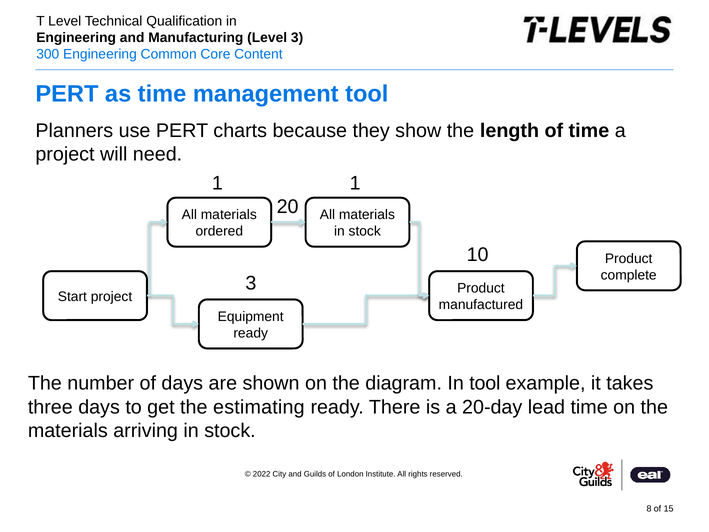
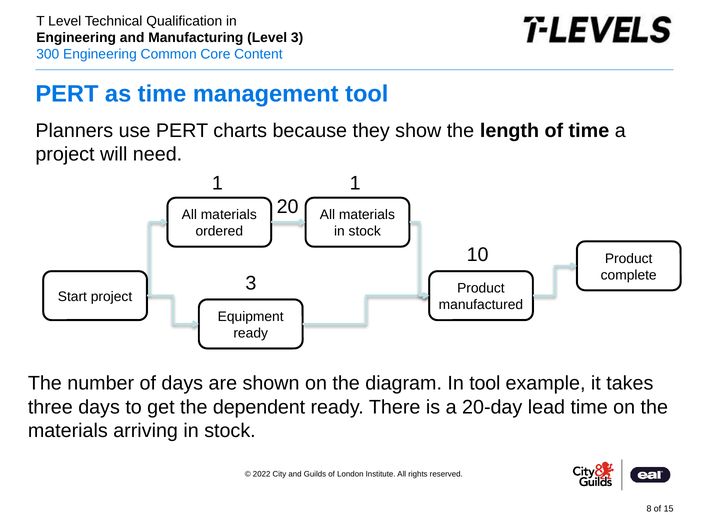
estimating: estimating -> dependent (259, 407)
